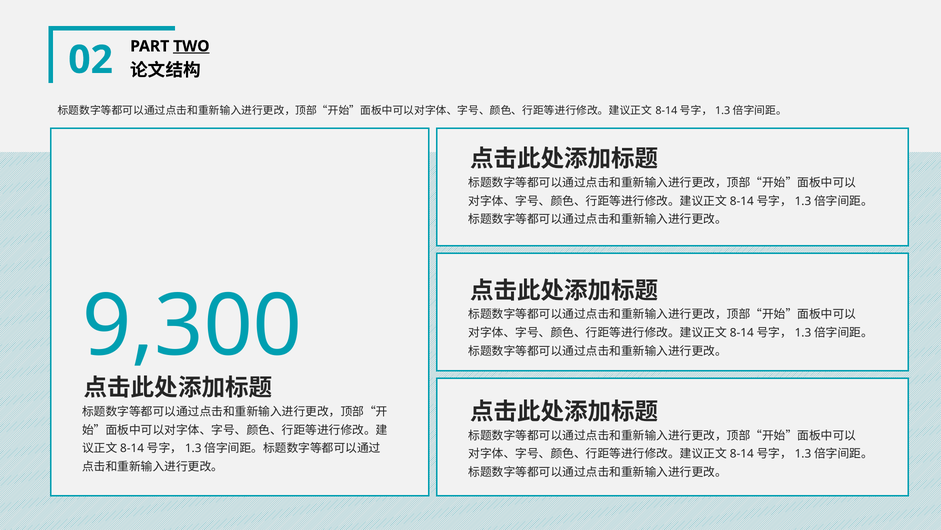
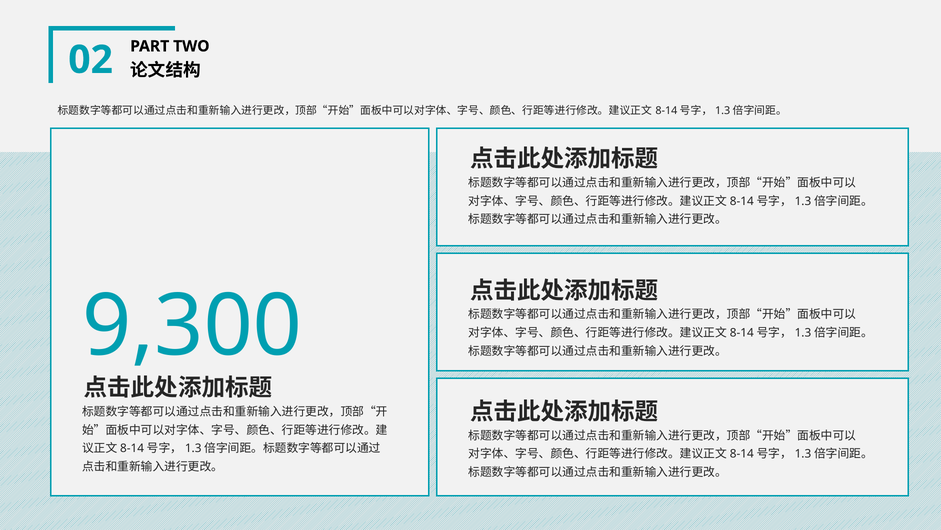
TWO underline: present -> none (191, 46)
